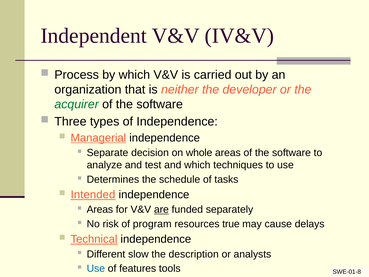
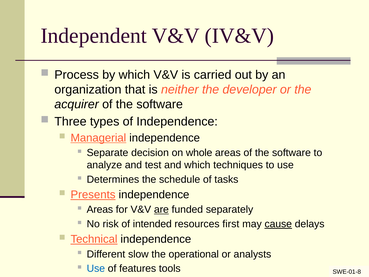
acquirer colour: green -> black (77, 104)
Intended: Intended -> Presents (93, 195)
program: program -> intended (152, 224)
true: true -> first (231, 224)
cause underline: none -> present (278, 224)
description: description -> operational (194, 254)
